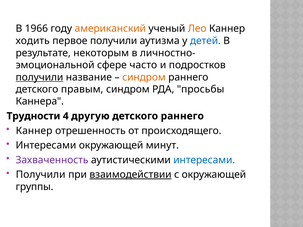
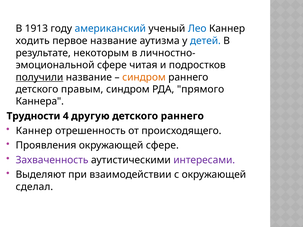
1966: 1966 -> 1913 (36, 29)
американский colour: orange -> blue (110, 29)
Лео colour: orange -> blue (197, 29)
первое получили: получили -> название (114, 41)
часто: часто -> читая (143, 65)
просьбы: просьбы -> прямого (201, 89)
Интересами: Интересами -> Проявления (46, 145)
окружающей минут: минут -> сфере (162, 145)
интересами colour: blue -> purple (204, 160)
Получили: Получили -> Выделяют (41, 175)
взаимодействии underline: present -> none (130, 175)
группы: группы -> сделал (34, 187)
